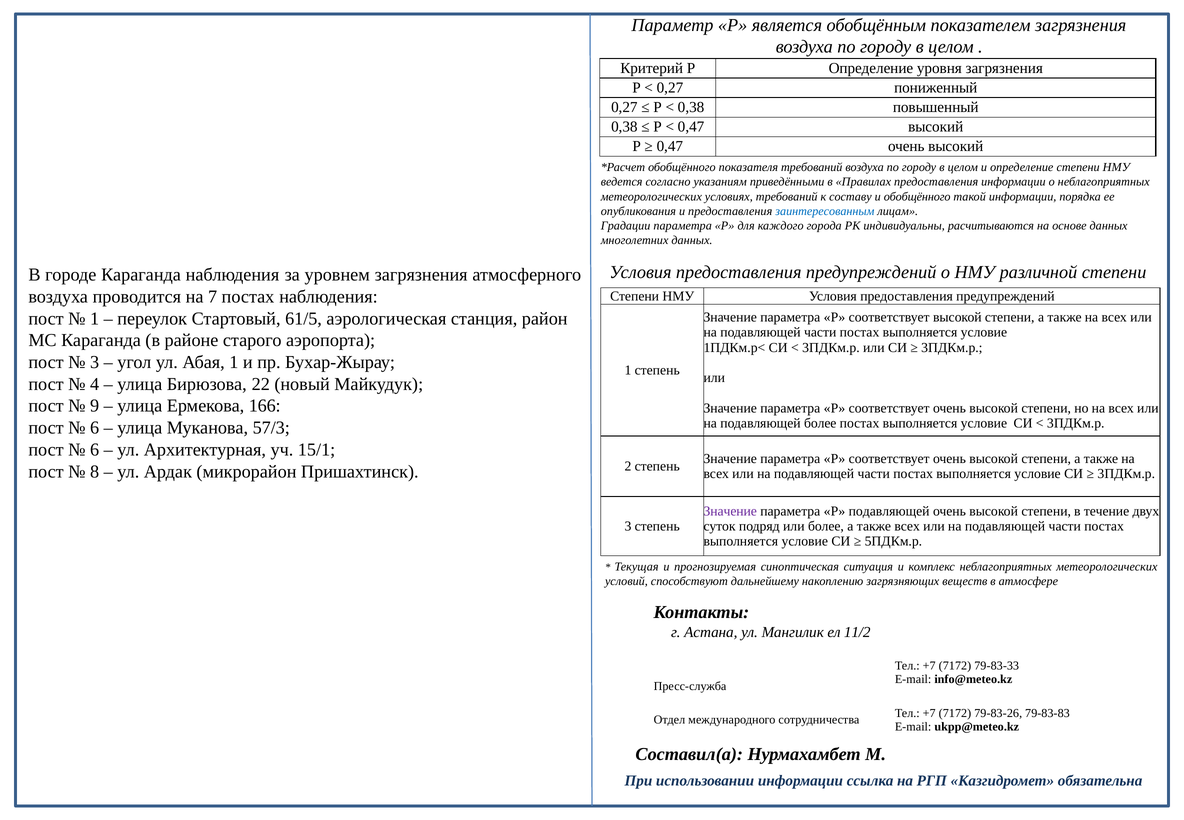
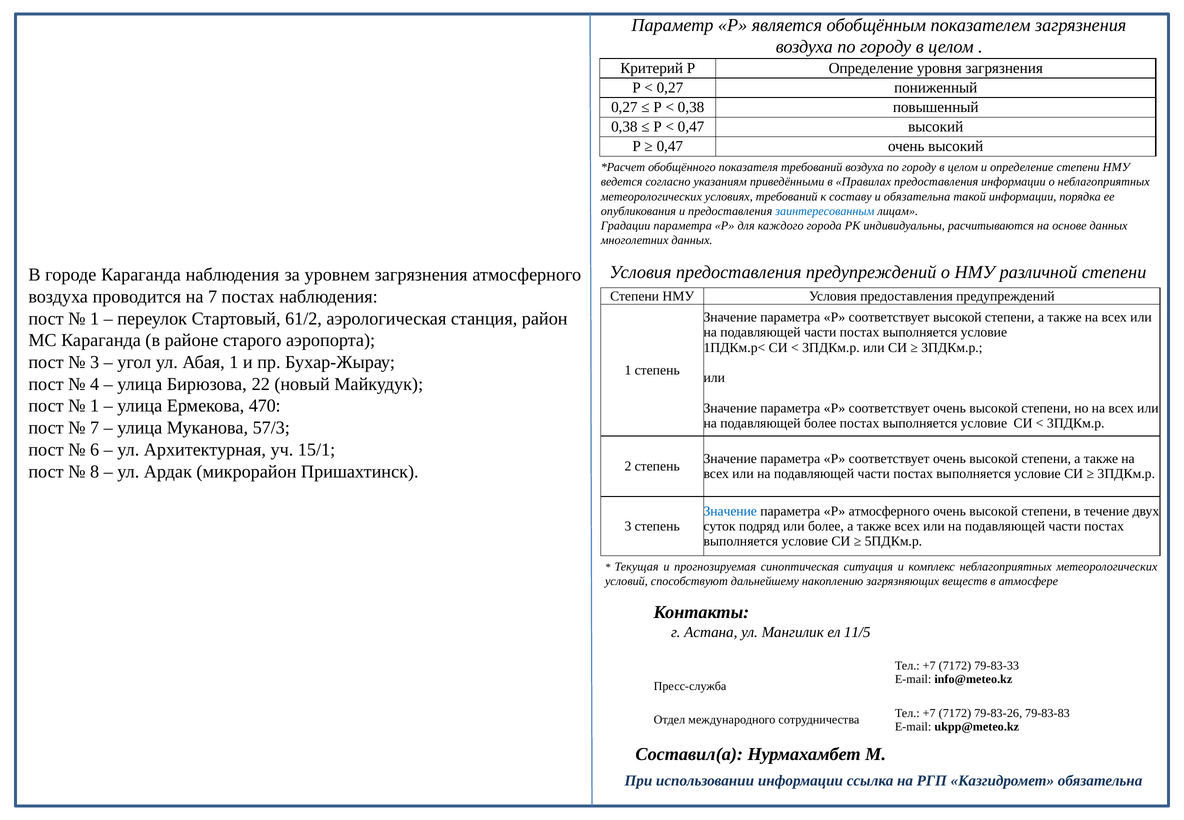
и обобщённого: обобщённого -> обязательна (917, 196)
61/5: 61/5 -> 61/2 (304, 318)
9: 9 -> 1 (95, 406)
166: 166 -> 470 (265, 406)
6: 6 -> 7 (95, 428)
Значение colour: purple -> blue (730, 511)
Р подавляющей: подавляющей -> атмосферного (889, 511)
11/2: 11/2 -> 11/5 (857, 632)
